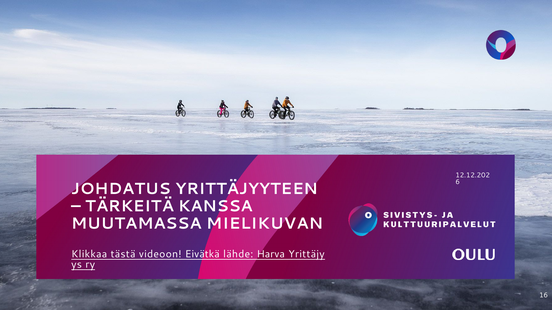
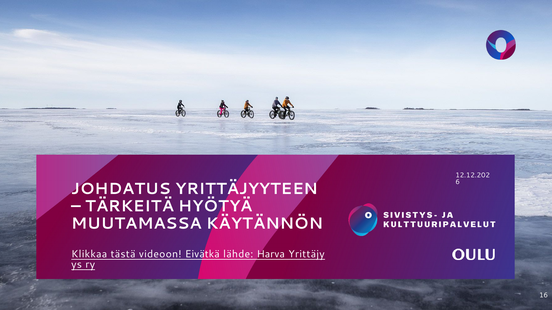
KANSSA: KANSSA -> HYÖTYÄ (215, 206)
MIELIKUVAN: MIELIKUVAN -> KÄYTÄNNÖN (265, 224)
